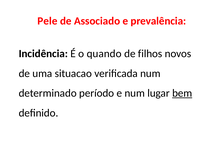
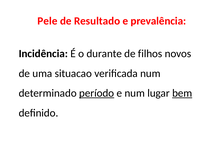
Associado: Associado -> Resultado (97, 21)
quando: quando -> durante (104, 54)
período underline: none -> present (97, 93)
